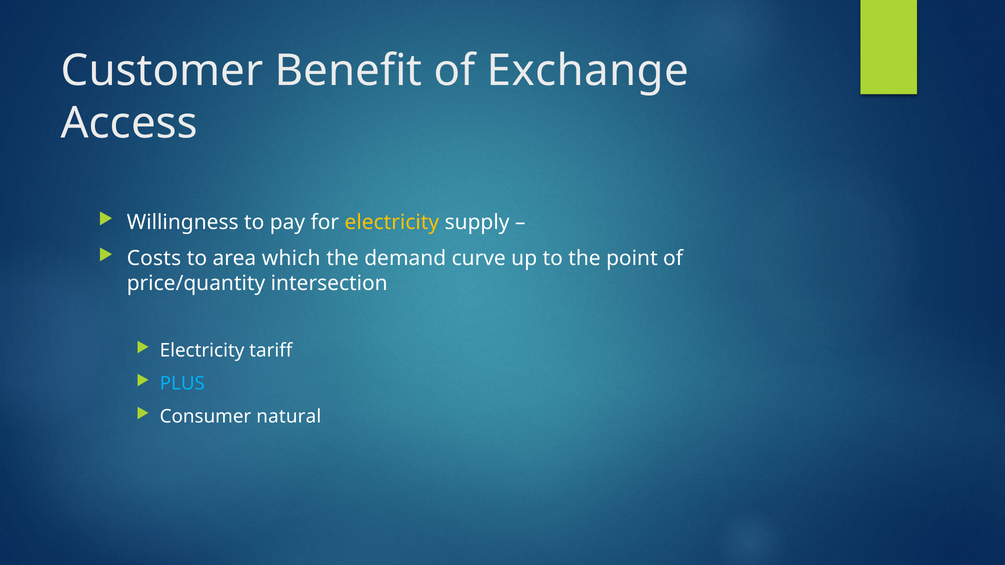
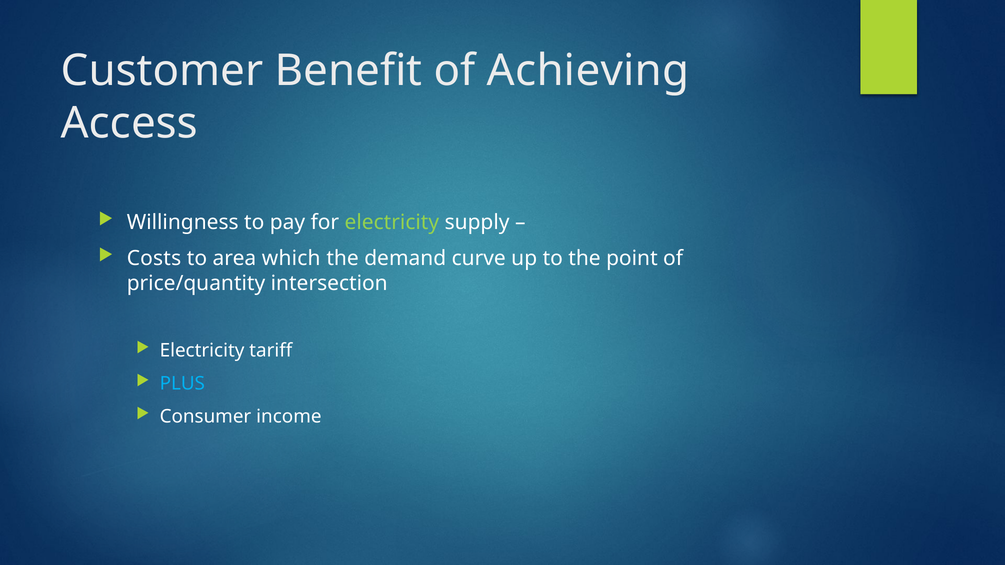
Exchange: Exchange -> Achieving (588, 71)
electricity colour: yellow -> light green (392, 223)
natural: natural -> income (289, 417)
